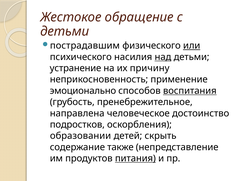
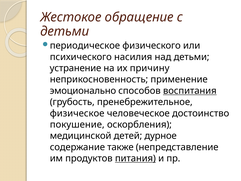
пострадавшим: пострадавшим -> периодическое (85, 46)
или underline: present -> none (192, 46)
над underline: present -> none (163, 57)
направлена: направлена -> физическое (77, 113)
подростков: подростков -> покушение (77, 124)
образовании: образовании -> медицинской (81, 136)
скрыть: скрыть -> дурное (161, 136)
